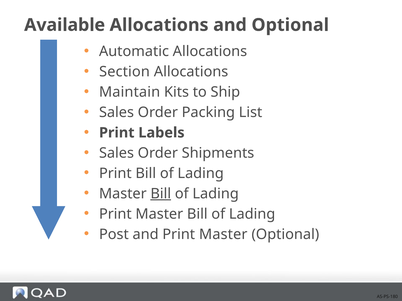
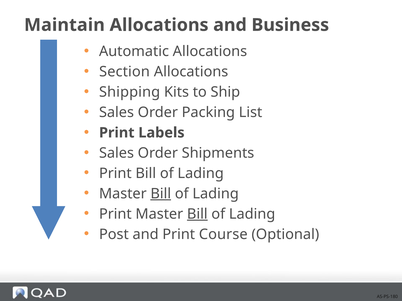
Available: Available -> Maintain (64, 25)
and Optional: Optional -> Business (290, 25)
Maintain: Maintain -> Shipping (130, 92)
Bill underline: none -> present (197, 214)
and Print Master: Master -> Course (223, 235)
